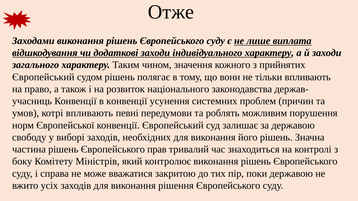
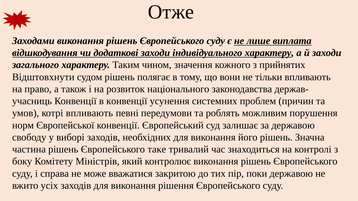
Європейський: Європейський -> Відштовхнути (43, 77)
прав: прав -> таке (157, 150)
